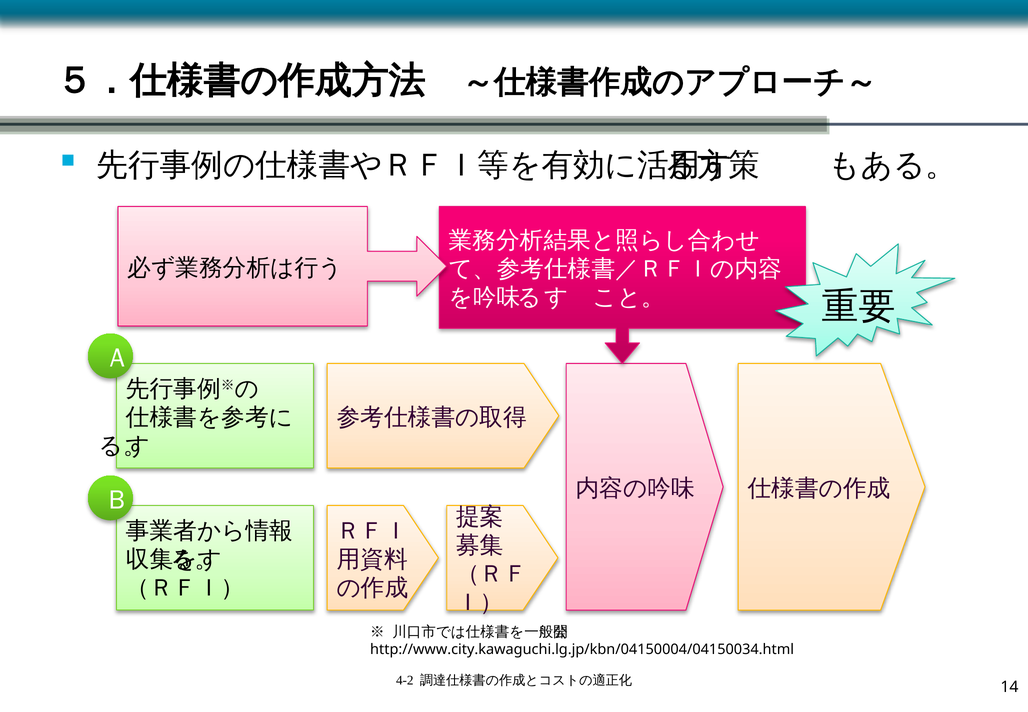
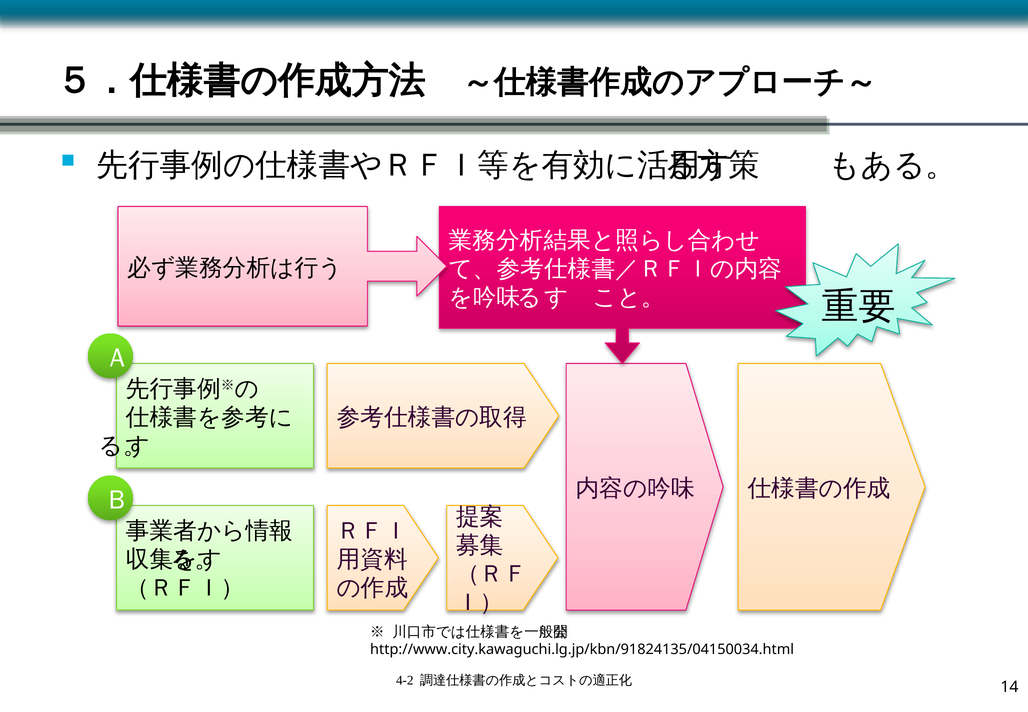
http://www.city.kawaguchi.lg.jp/kbn/04150004/04150034.html: http://www.city.kawaguchi.lg.jp/kbn/04150004/04150034.html -> http://www.city.kawaguchi.lg.jp/kbn/91824135/04150034.html (582, 649)
